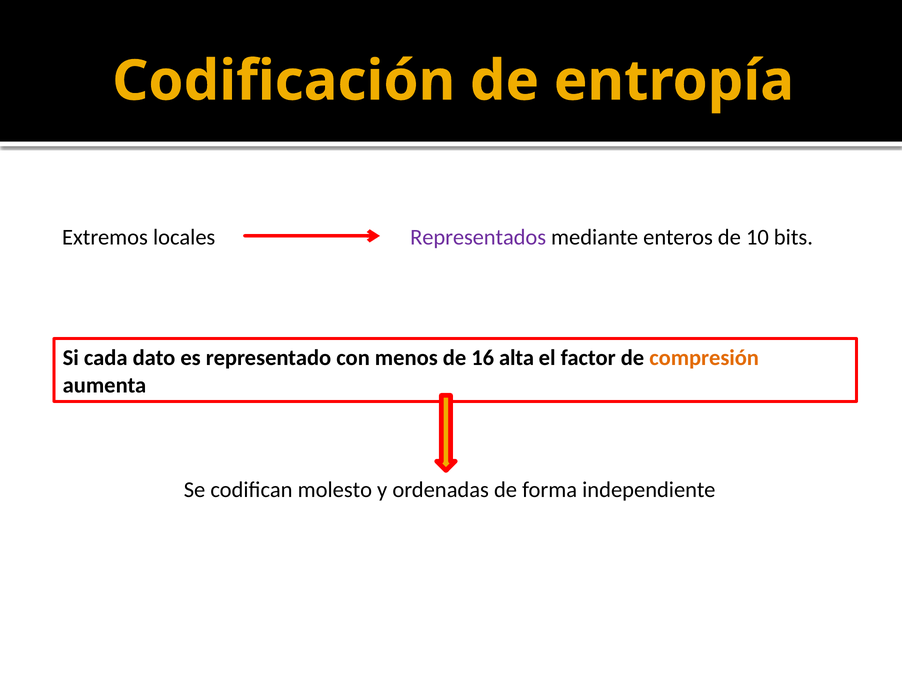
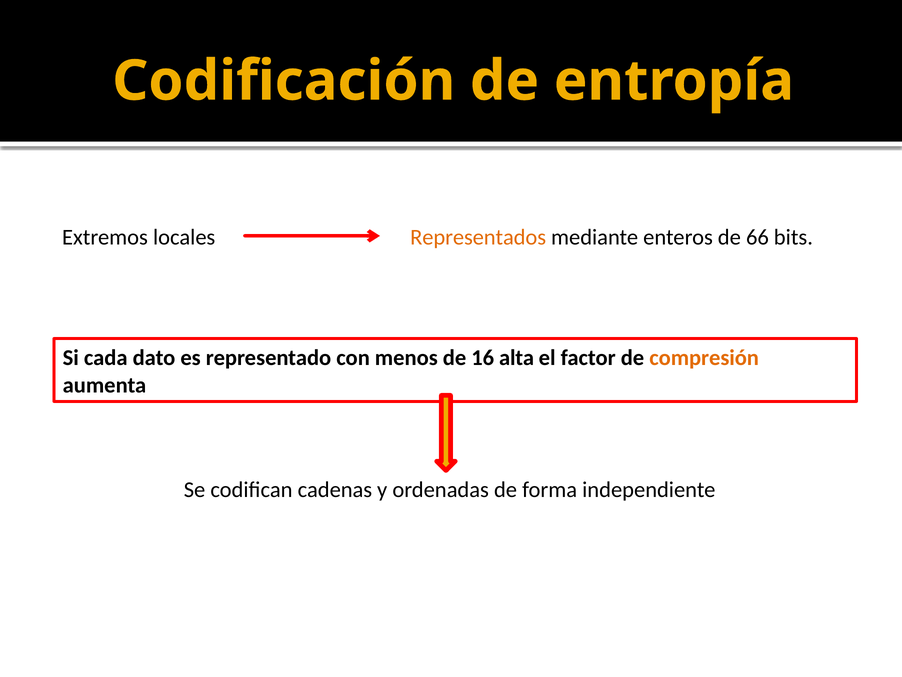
Representados colour: purple -> orange (478, 237)
10: 10 -> 66 (757, 237)
molesto: molesto -> cadenas (335, 490)
